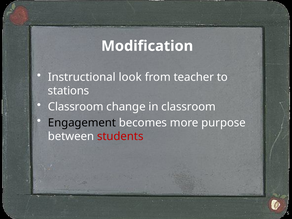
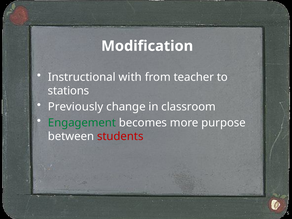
look: look -> with (130, 77)
Classroom: Classroom -> Previously (76, 107)
Engagement colour: black -> green (82, 123)
